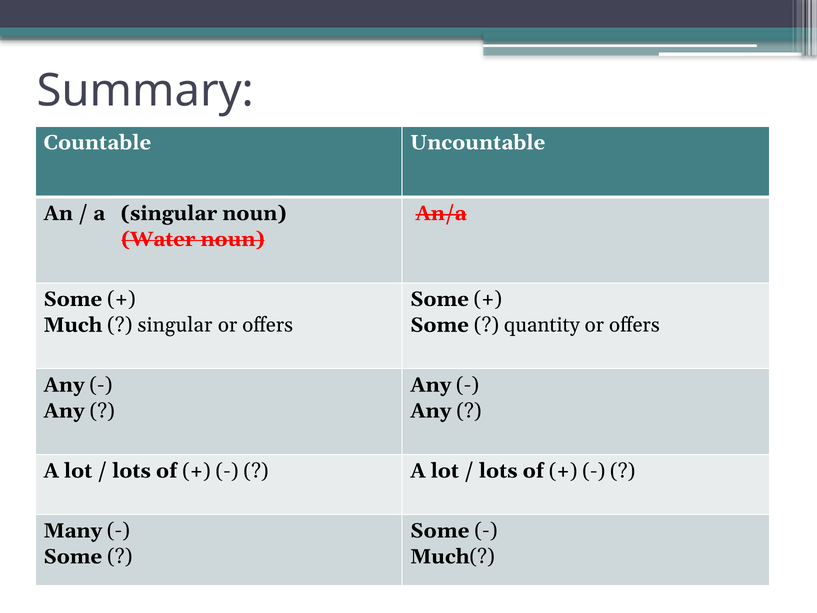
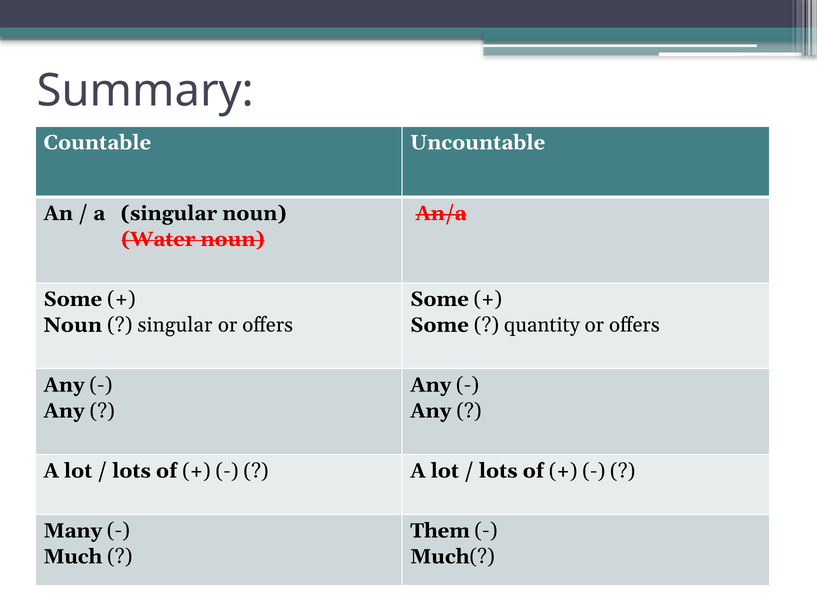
Much: Much -> Noun (73, 325)
Some: Some -> Them (440, 531)
Some: Some -> Much (73, 556)
